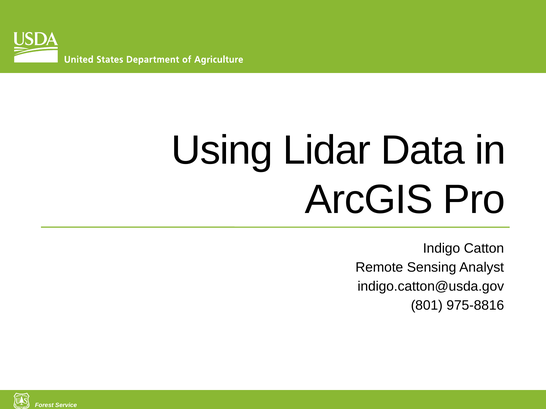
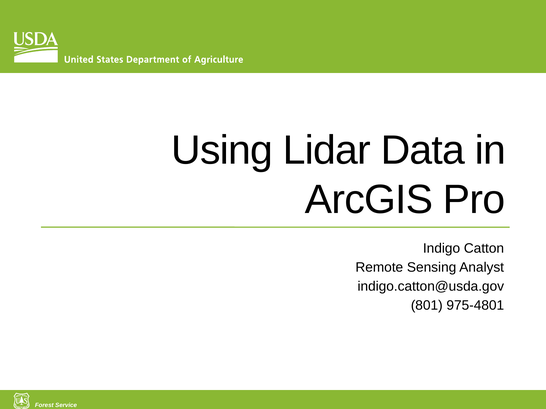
975-8816: 975-8816 -> 975-4801 (475, 306)
